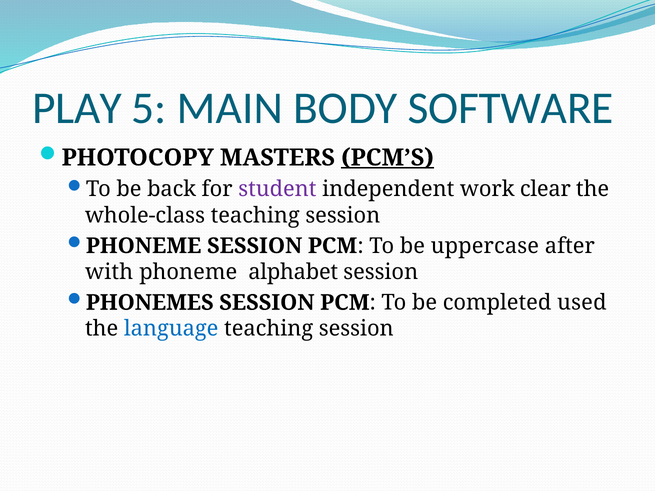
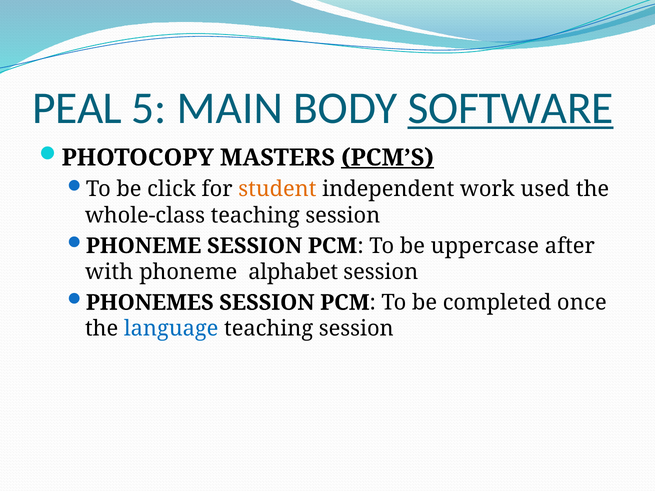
PLAY: PLAY -> PEAL (77, 108)
SOFTWARE underline: none -> present (511, 108)
back: back -> click (172, 189)
student colour: purple -> orange (277, 189)
clear: clear -> used (545, 189)
used: used -> once (582, 303)
